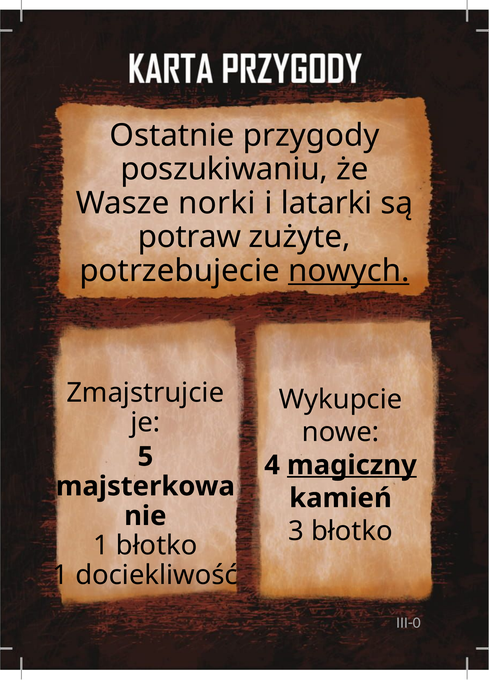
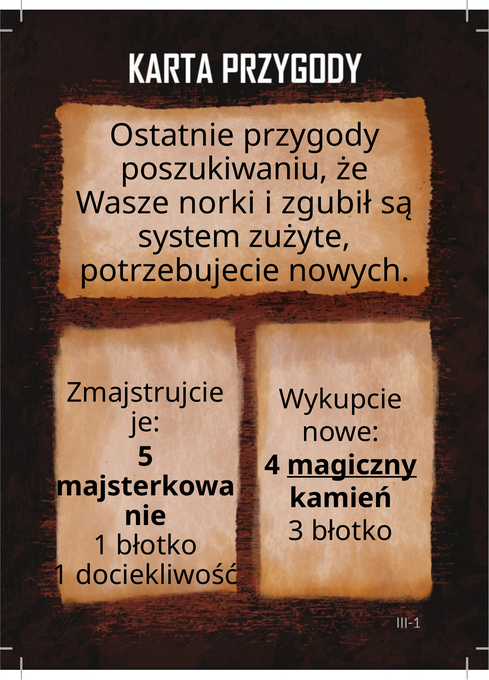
latarki: latarki -> zgubił (326, 203)
potraw: potraw -> system (189, 237)
nowych underline: present -> none (349, 271)
III-0: III-0 -> III-1 (408, 623)
